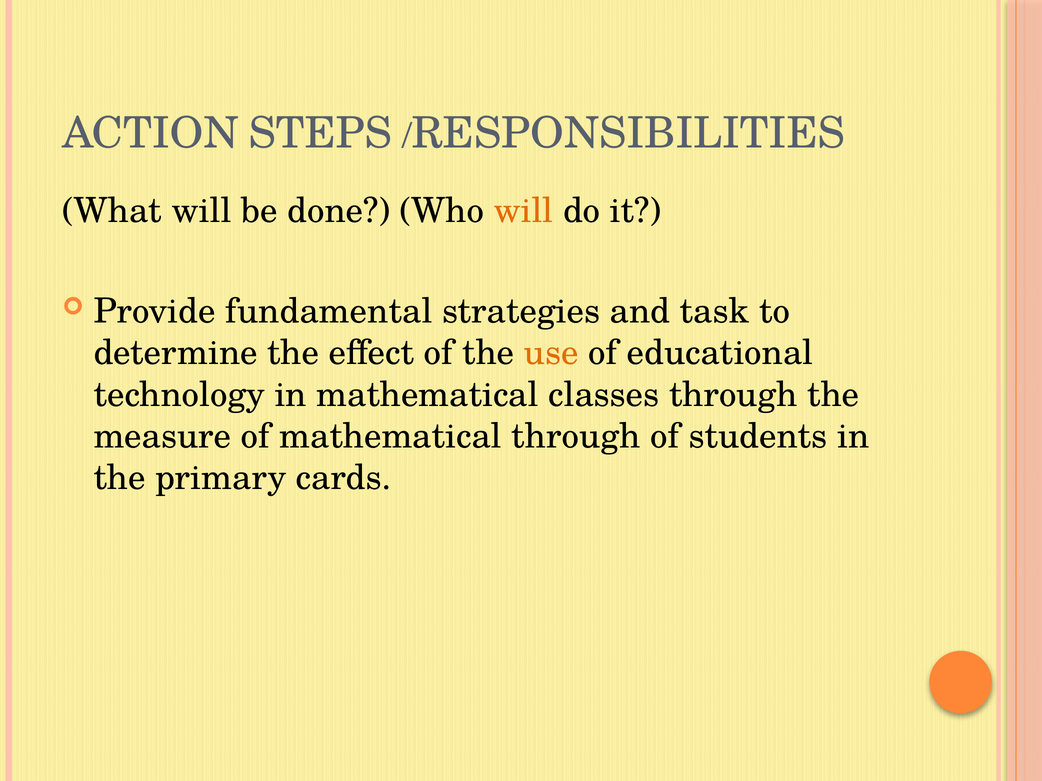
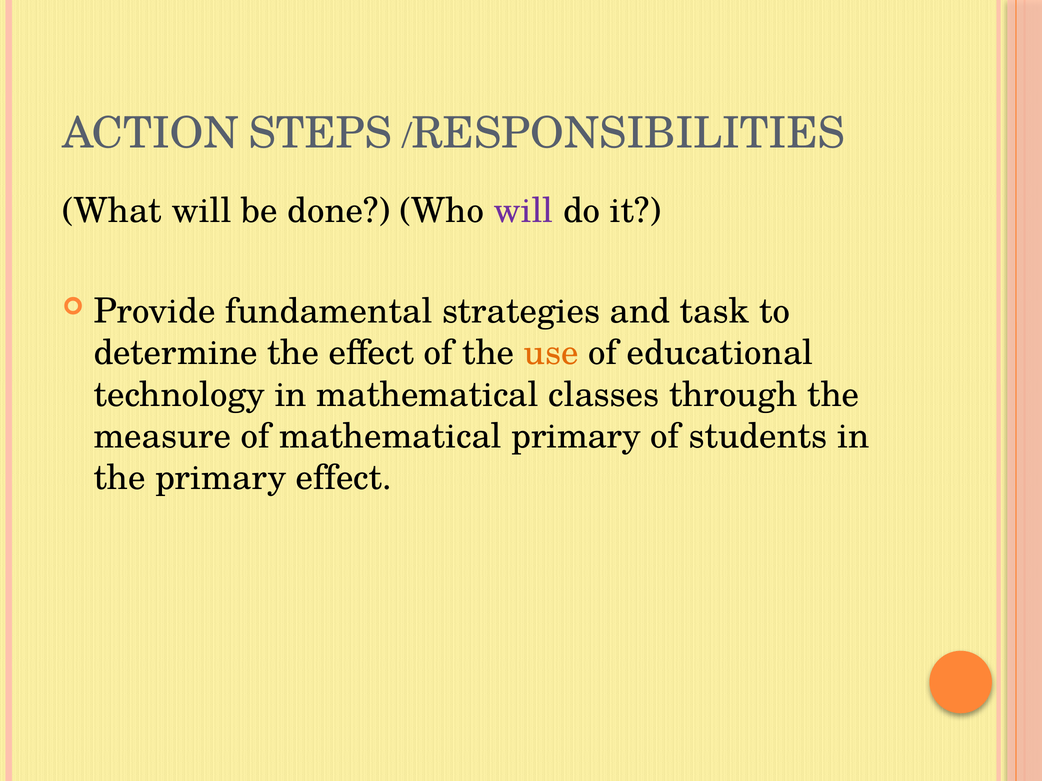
will colour: orange -> purple (524, 211)
mathematical through: through -> primary (576, 437)
primary cards: cards -> effect (344, 478)
